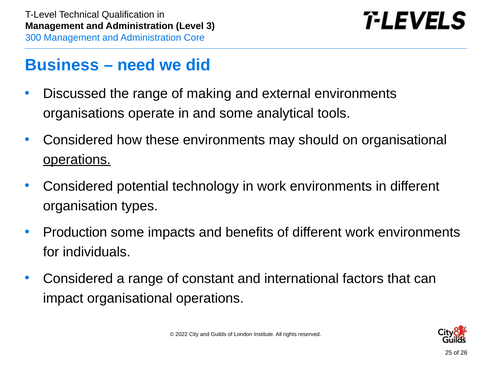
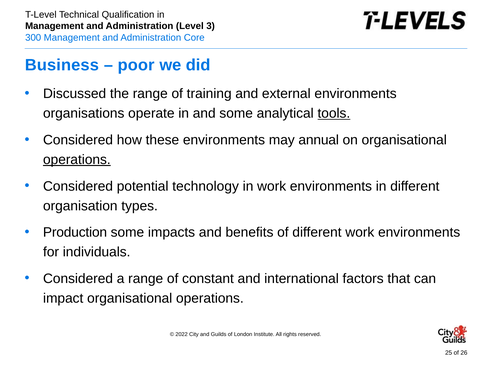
need: need -> poor (136, 65)
making: making -> training (209, 94)
tools underline: none -> present (334, 113)
should: should -> annual (319, 140)
